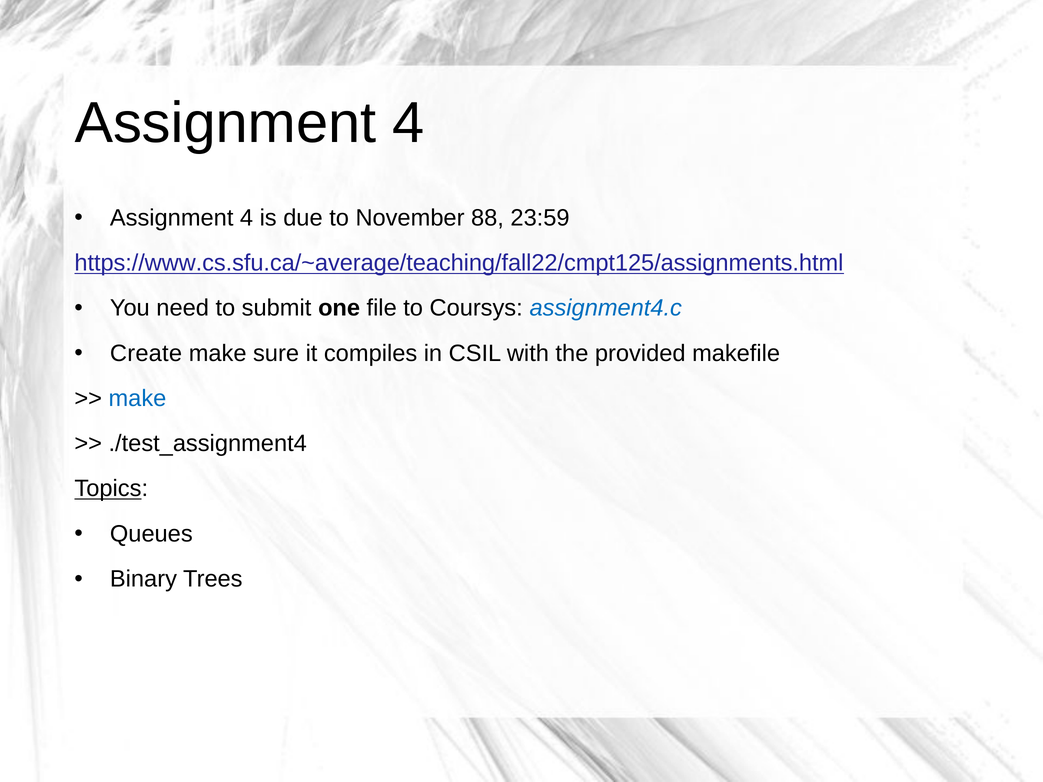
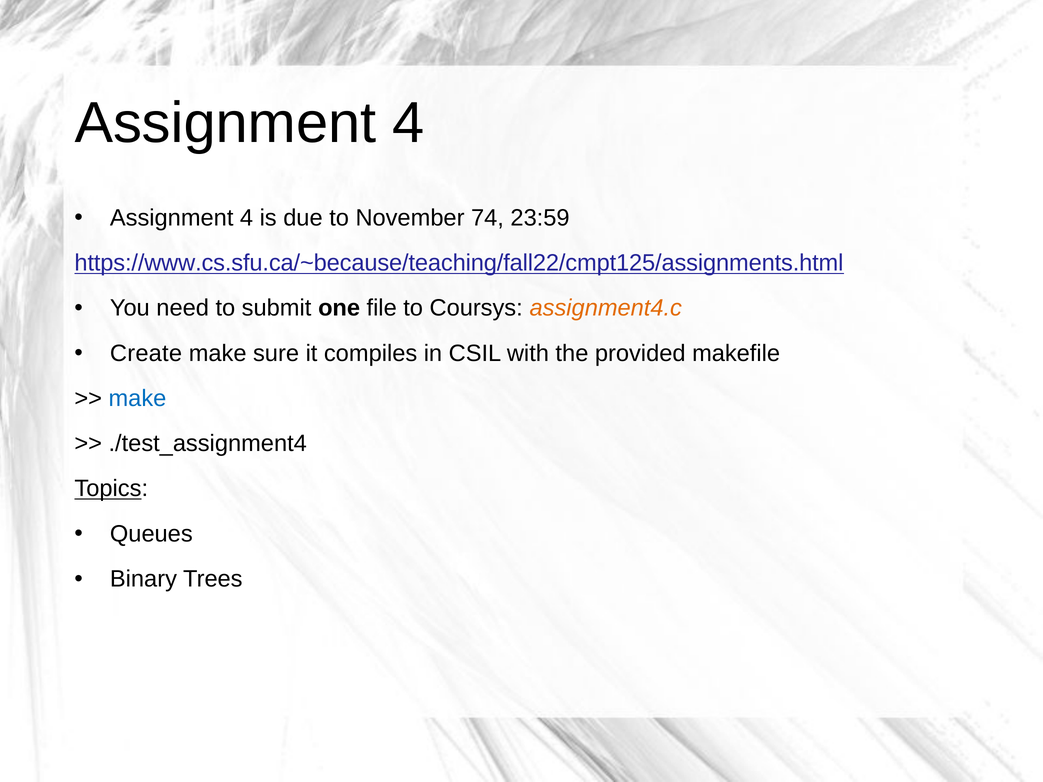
88: 88 -> 74 (487, 218)
https://www.cs.sfu.ca/~average/teaching/fall22/cmpt125/assignments.html: https://www.cs.sfu.ca/~average/teaching/fall22/cmpt125/assignments.html -> https://www.cs.sfu.ca/~because/teaching/fall22/cmpt125/assignments.html (459, 263)
assignment4.c colour: blue -> orange (606, 308)
